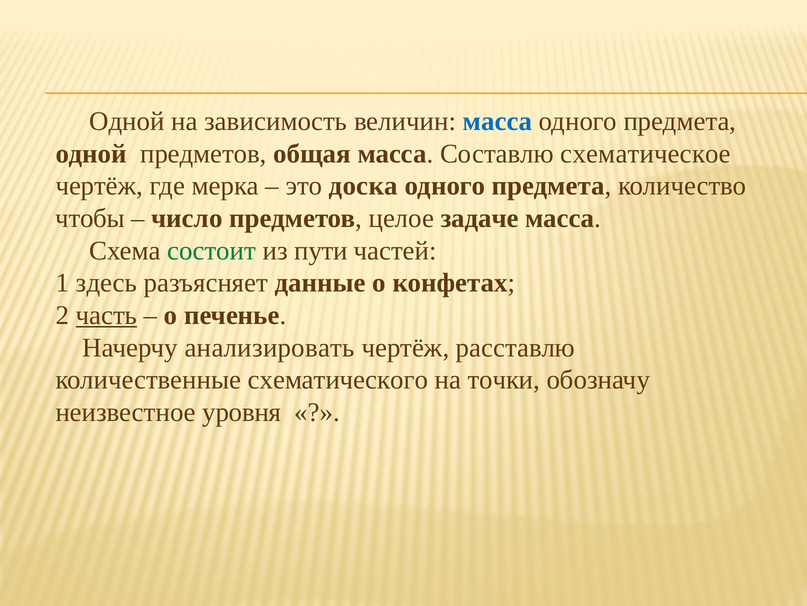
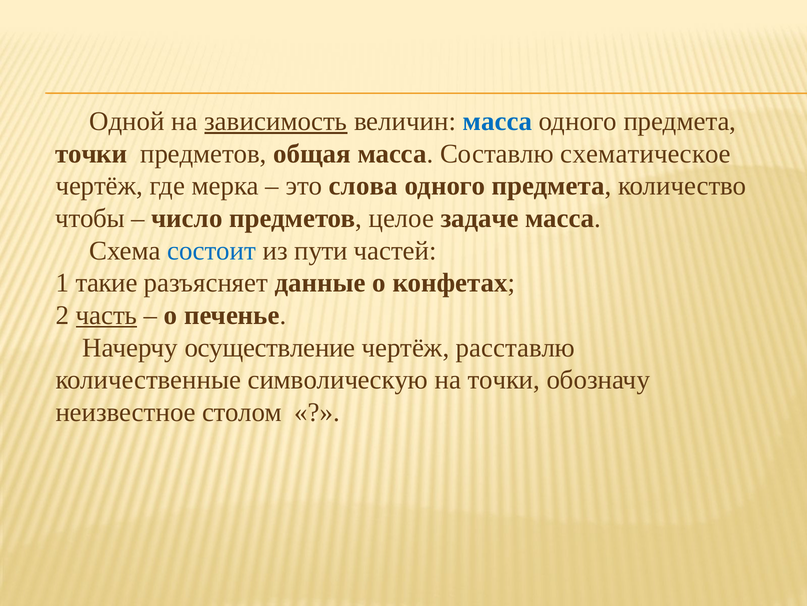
зависимость underline: none -> present (276, 121)
одной: одной -> точки (91, 154)
доска: доска -> слова (363, 186)
состоит colour: green -> blue (212, 250)
здесь: здесь -> такие (107, 283)
анализировать: анализировать -> осуществление (270, 347)
схематического: схематического -> символическую (338, 379)
уровня: уровня -> столом (242, 412)
